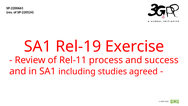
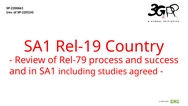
Exercise: Exercise -> Country (135, 46)
Rel-11: Rel-11 -> Rel-79 (73, 60)
